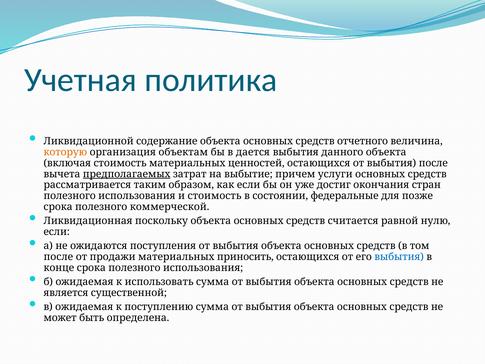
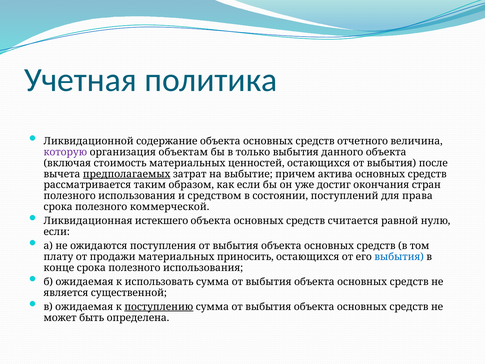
которую colour: orange -> purple (65, 152)
дается: дается -> только (253, 152)
услуги: услуги -> актива (335, 174)
и стоимость: стоимость -> средством (215, 196)
федеральные: федеральные -> поступлений (345, 196)
позже: позже -> права (417, 196)
поскольку: поскольку -> истекшего (162, 221)
после: после -> плату (58, 257)
поступлению underline: none -> present (159, 307)
